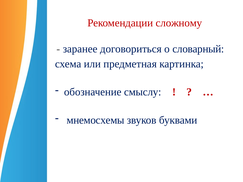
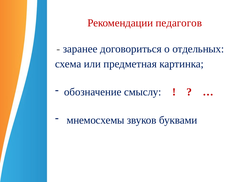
сложному: сложному -> педагогов (179, 23)
словарный: словарный -> отдельных (198, 49)
